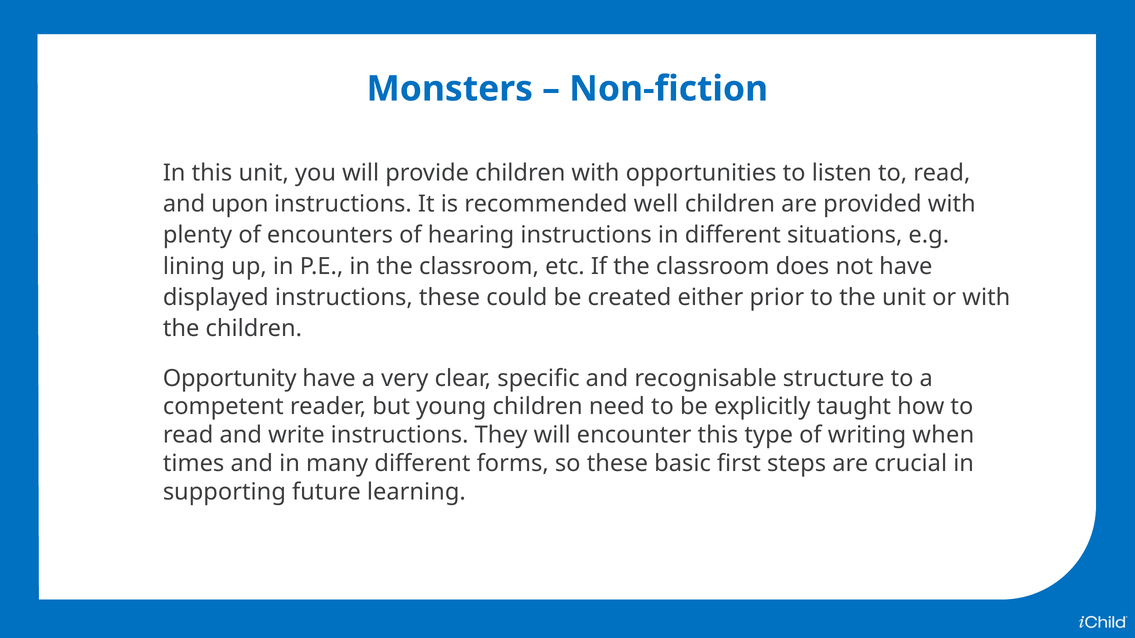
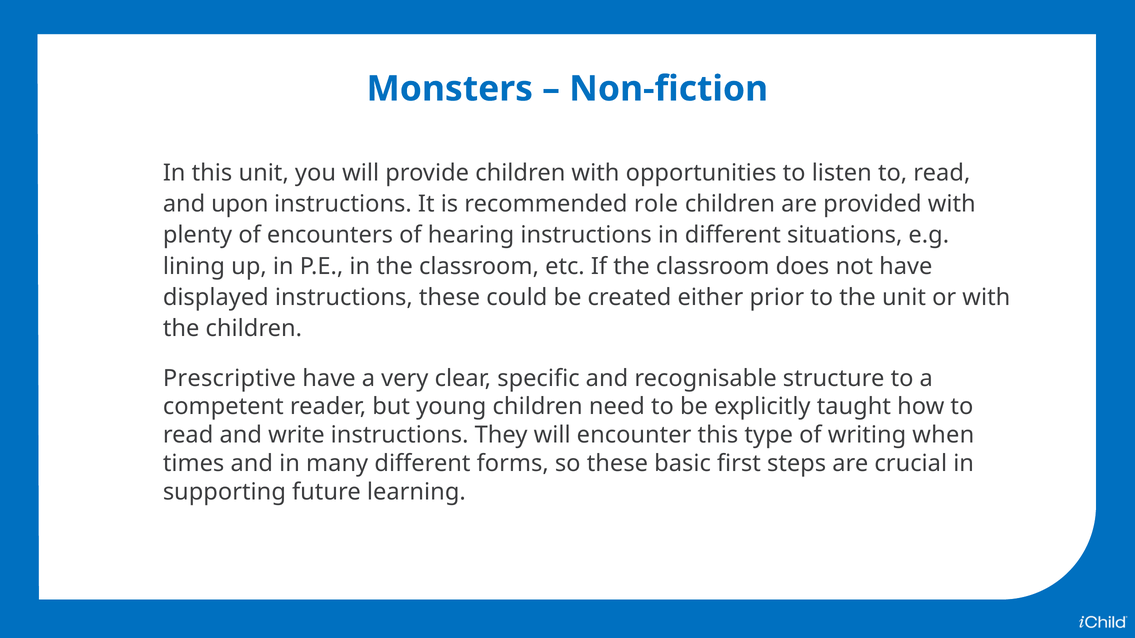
well: well -> role (656, 204)
Opportunity: Opportunity -> Prescriptive (229, 379)
